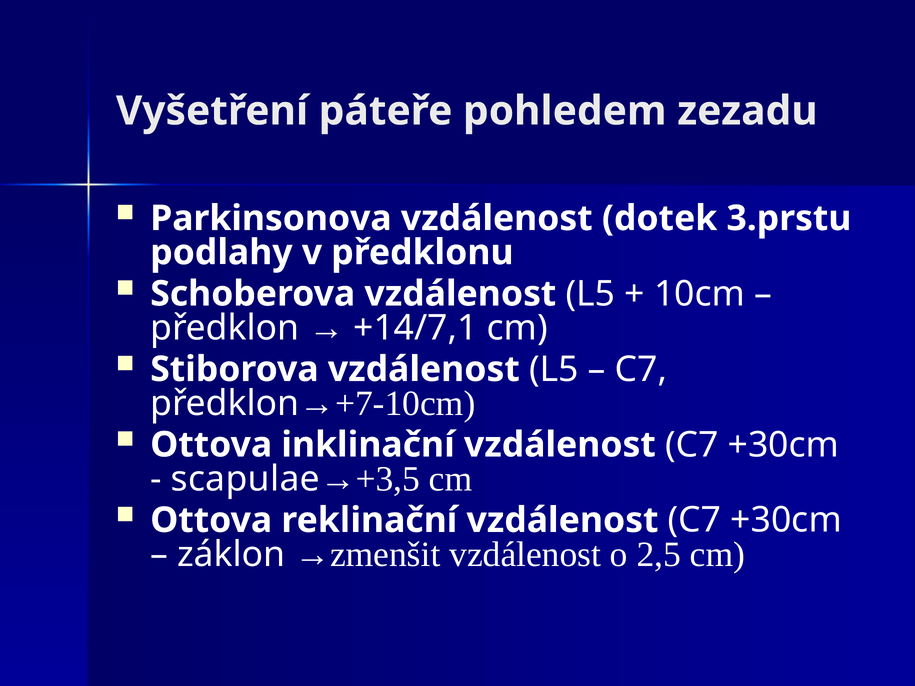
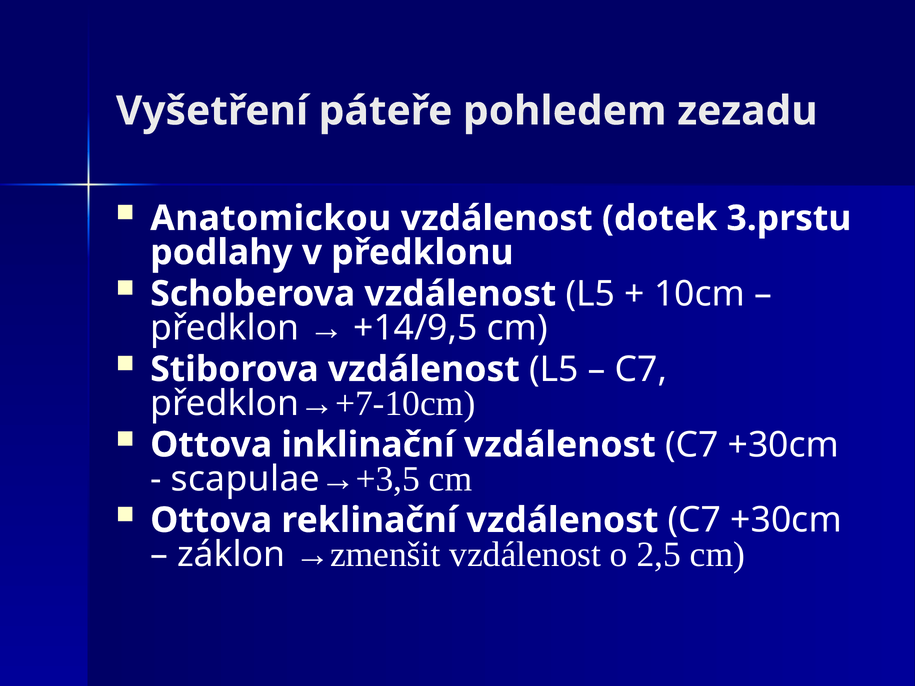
Parkinsonova: Parkinsonova -> Anatomickou (271, 218)
+14/7,1: +14/7,1 -> +14/9,5 (415, 328)
